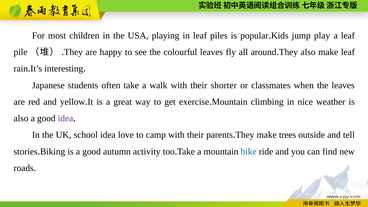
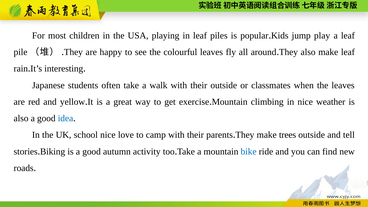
their shorter: shorter -> outside (224, 85)
idea colour: purple -> blue (65, 118)
school idea: idea -> nice (108, 135)
